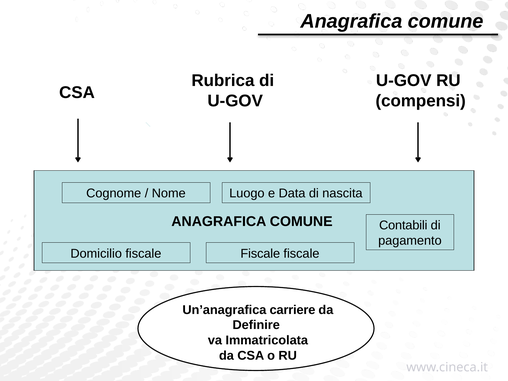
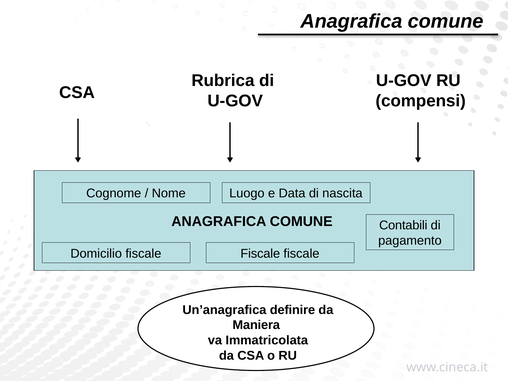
carriere: carriere -> definire (292, 310)
Definire: Definire -> Maniera (256, 325)
